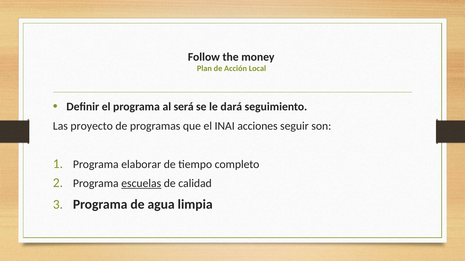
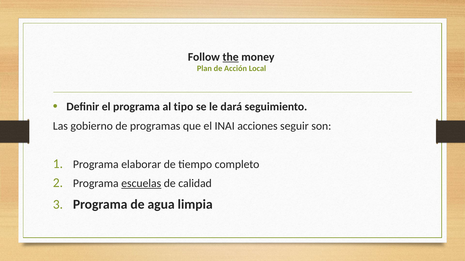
the underline: none -> present (231, 57)
será: será -> tipo (184, 107)
proyecto: proyecto -> gobierno (92, 126)
